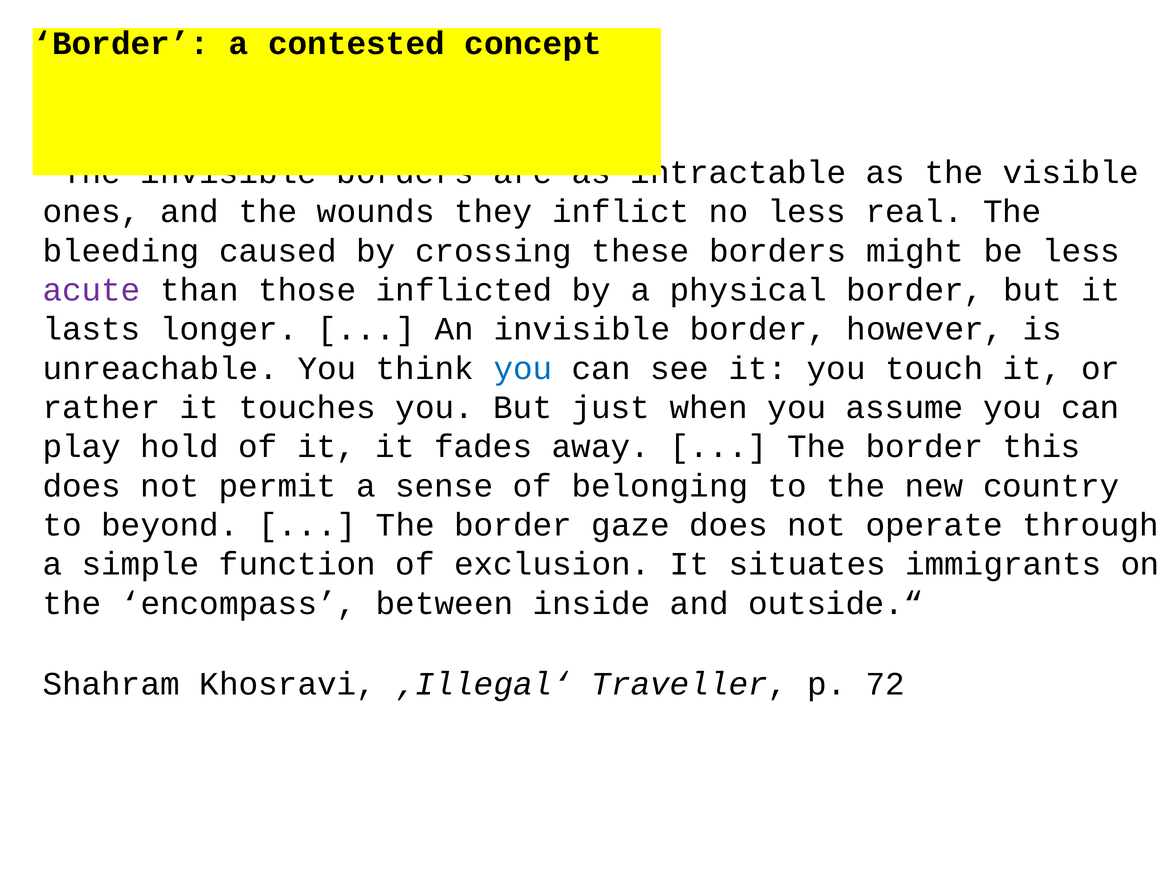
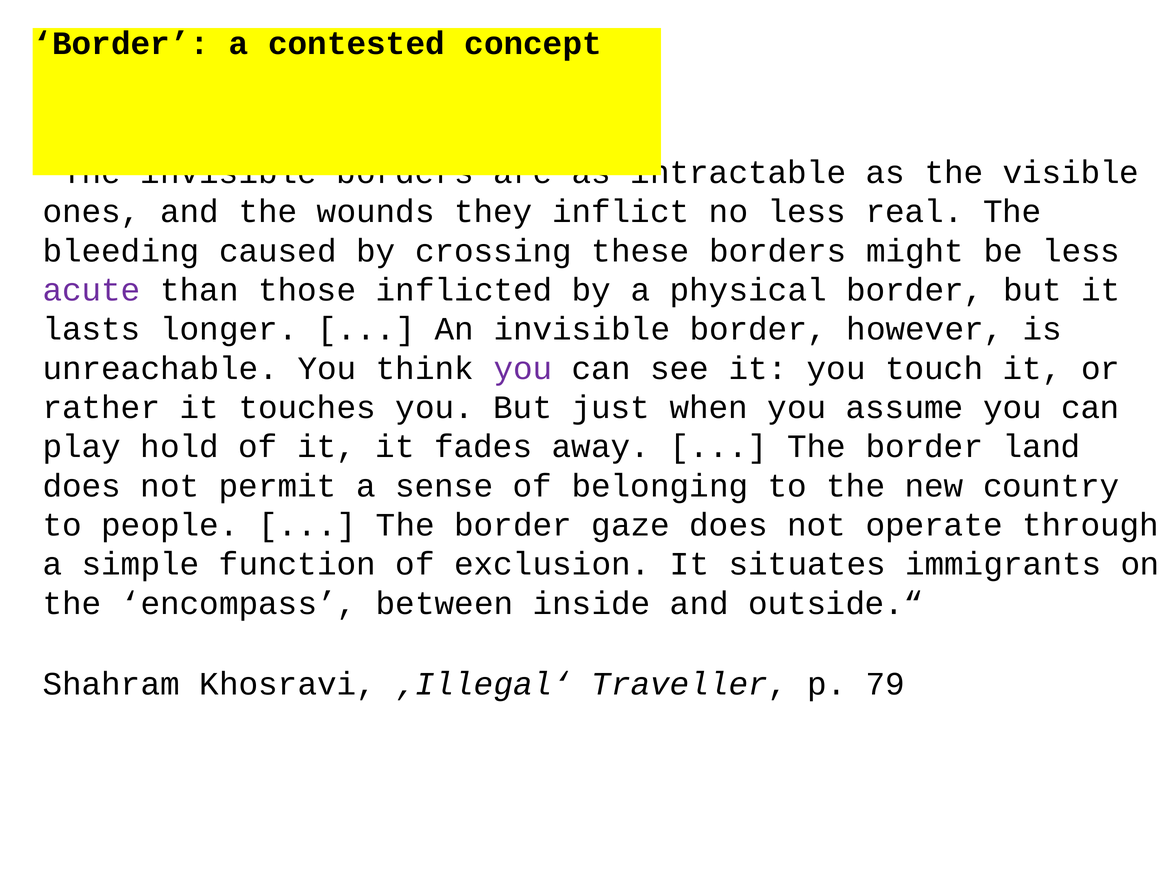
you colour: blue -> purple (523, 368)
this: this -> land (1042, 447)
beyond: beyond -> people (170, 525)
72: 72 -> 79 (885, 684)
